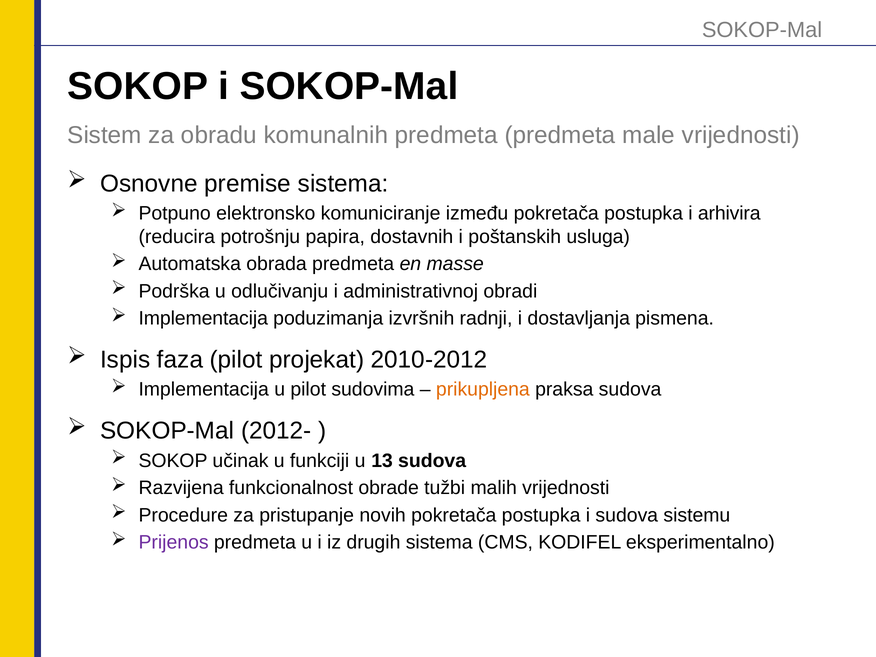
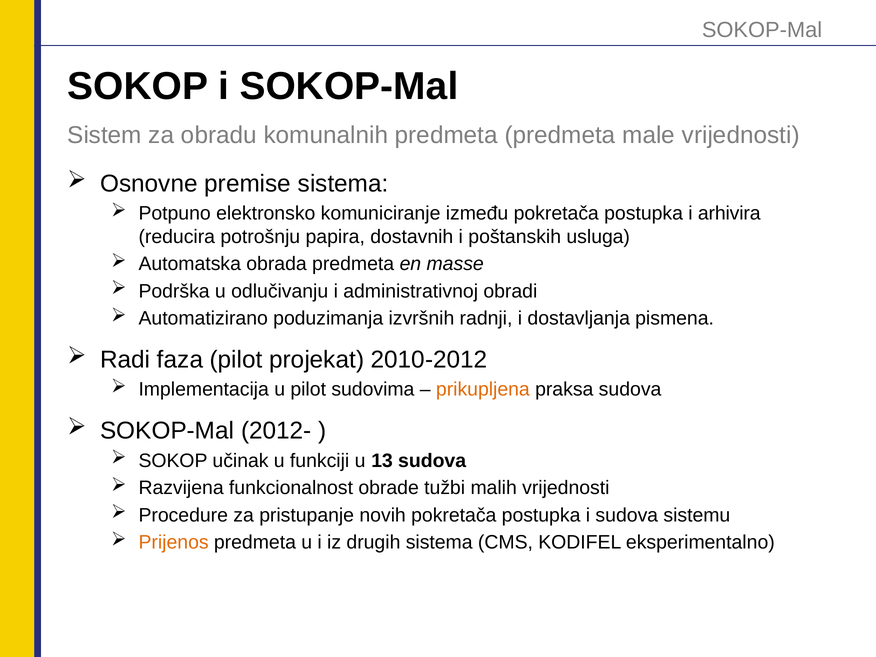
Implementacija: Implementacija -> Automatizirano (203, 319)
Ispis: Ispis -> Radi (125, 360)
Prijenos colour: purple -> orange (174, 542)
